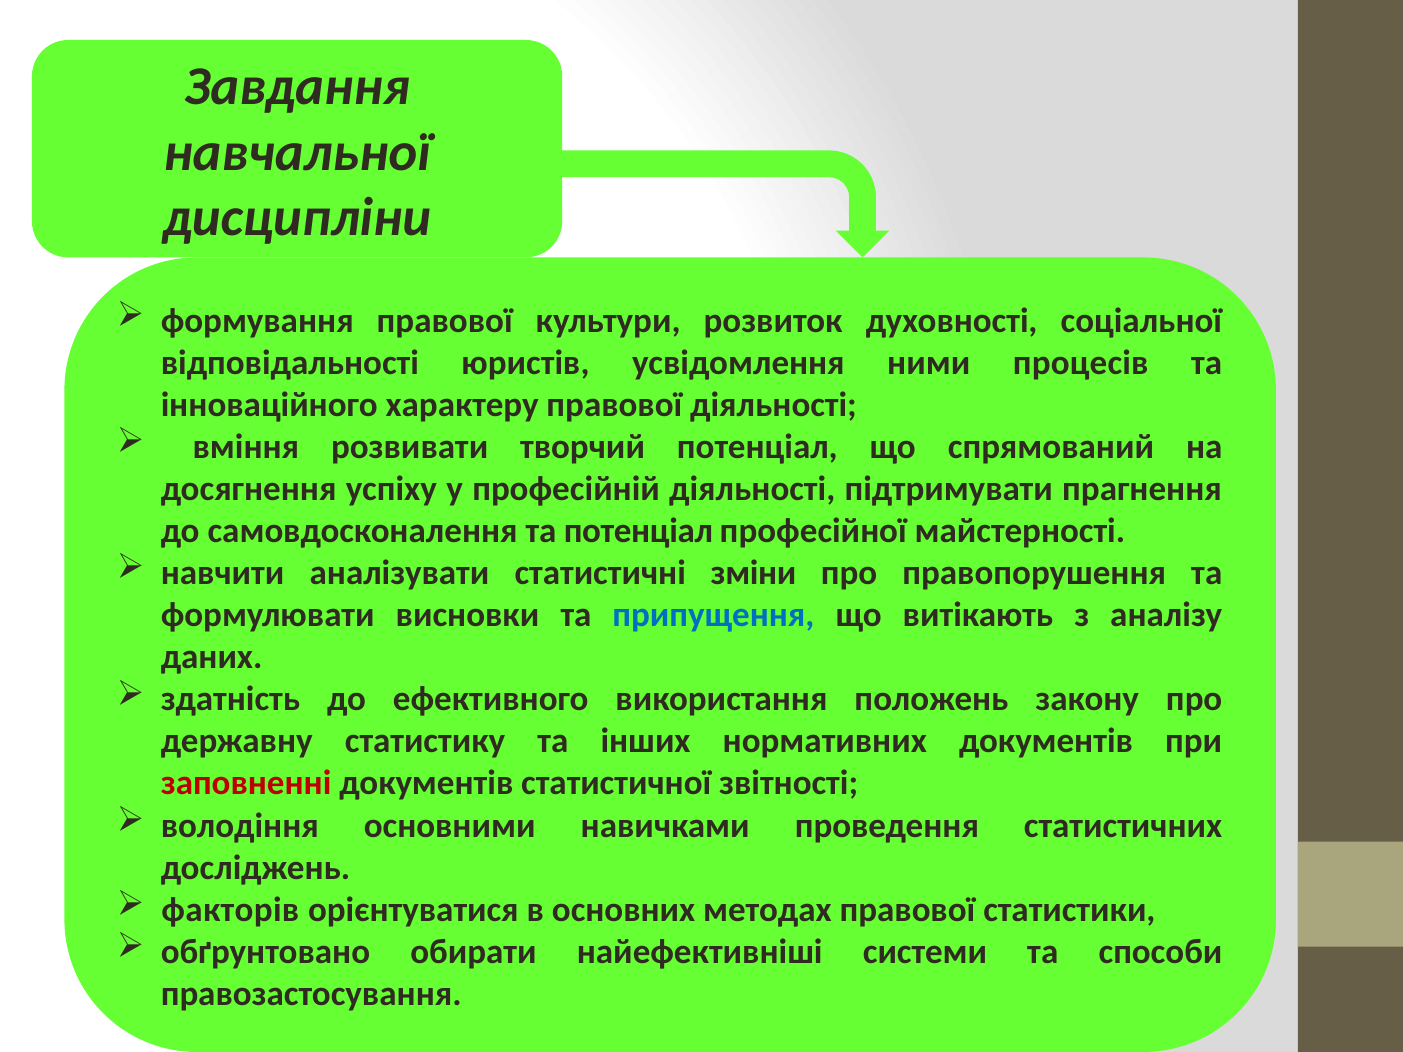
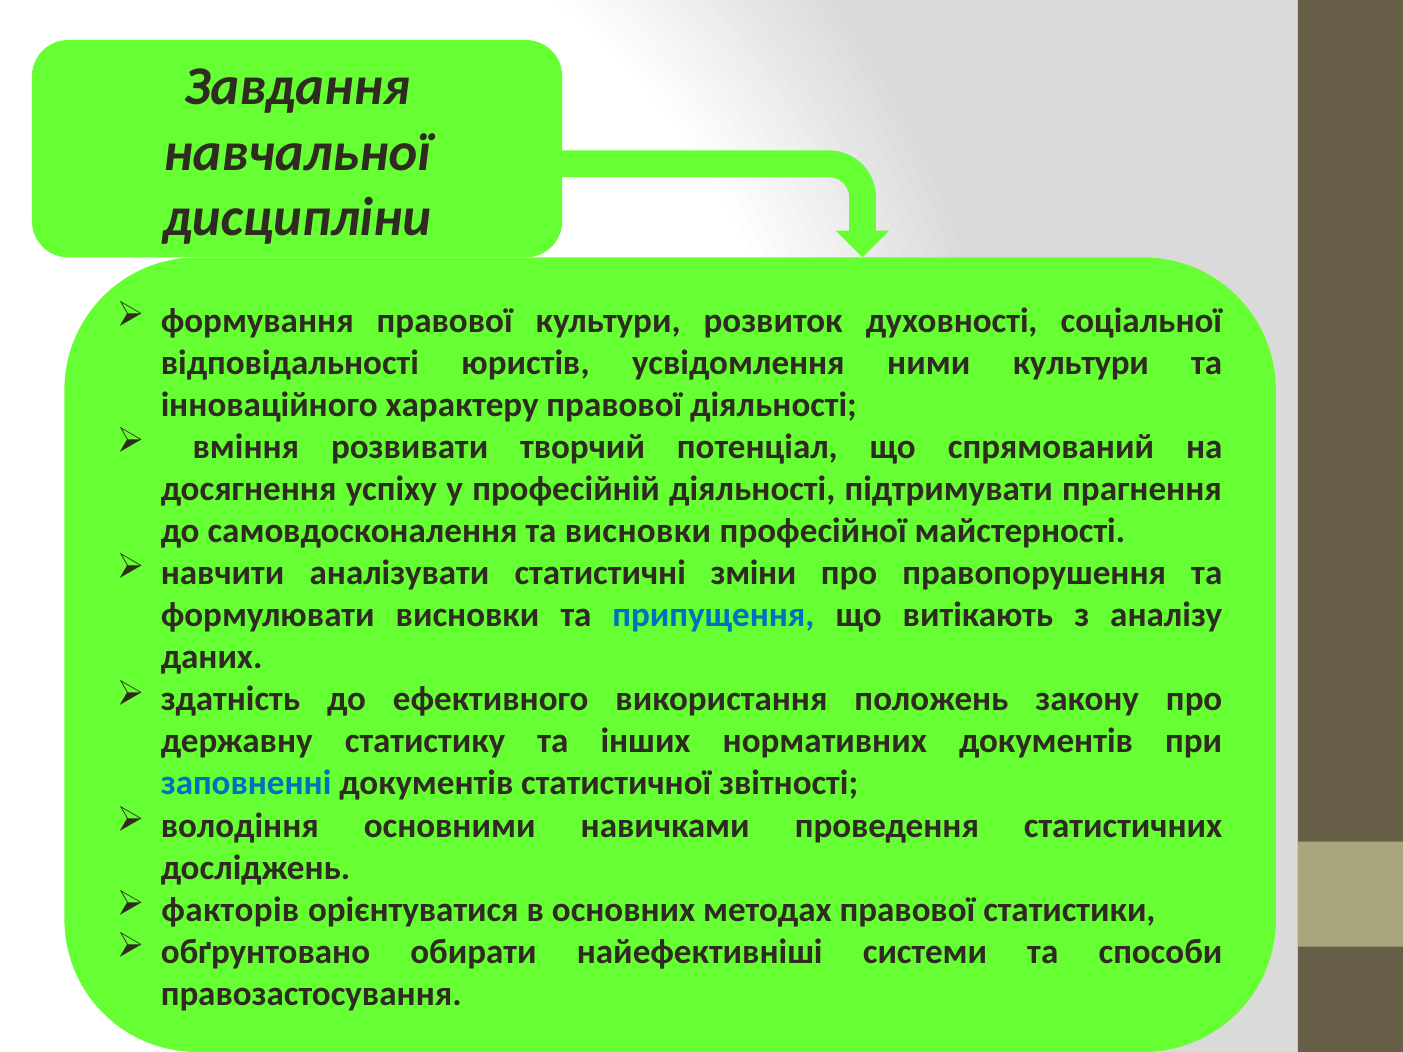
ними процесів: процесів -> культури (1081, 363)
та потенціал: потенціал -> висновки (638, 531)
заповненні colour: red -> blue (246, 784)
